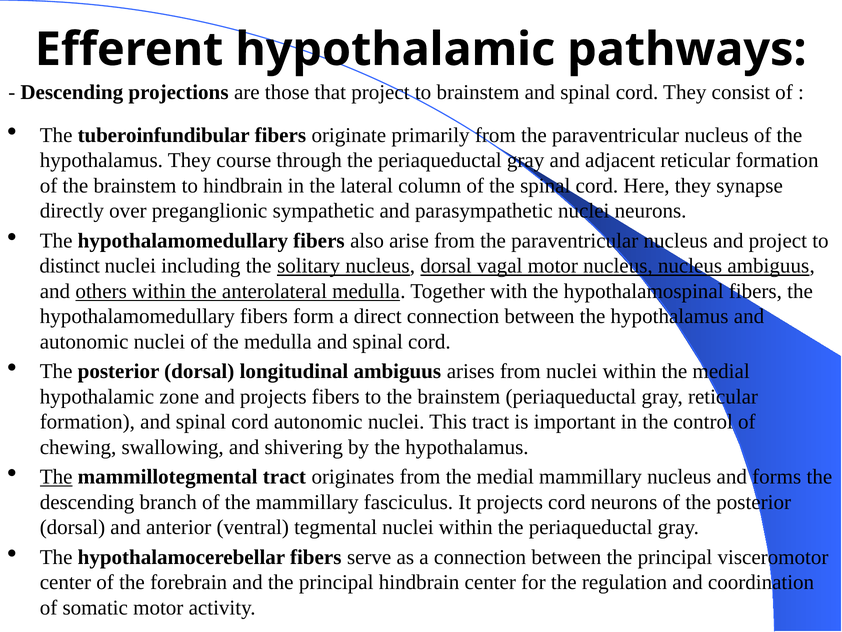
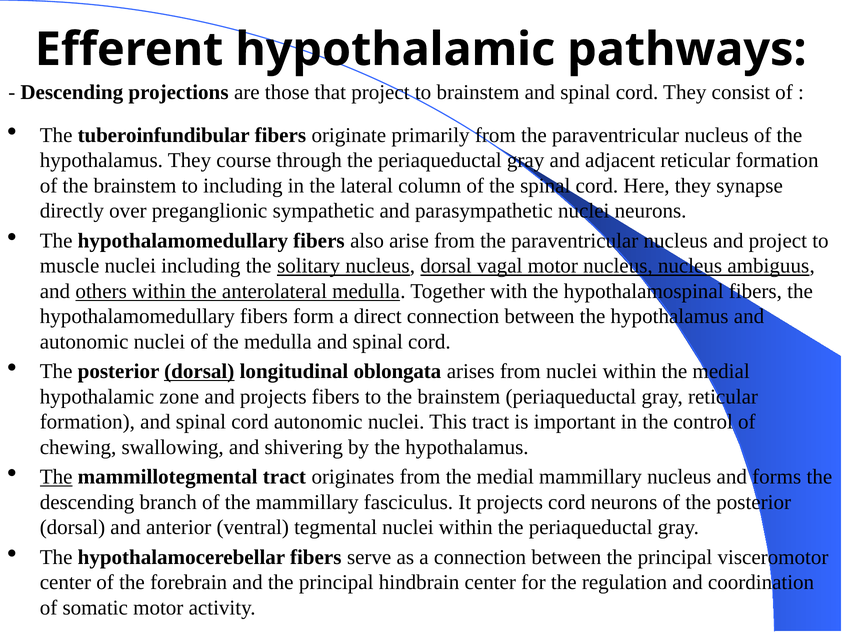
to hindbrain: hindbrain -> including (243, 186)
distinct: distinct -> muscle (70, 266)
dorsal underline: none -> present (199, 371)
longitudinal ambiguus: ambiguus -> oblongata (397, 371)
